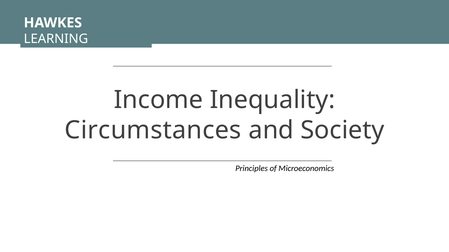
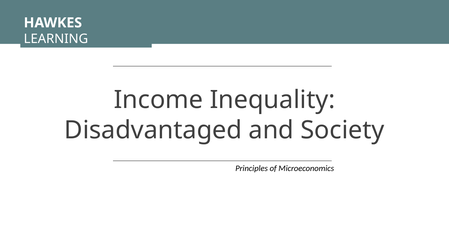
Circumstances: Circumstances -> Disadvantaged (153, 130)
